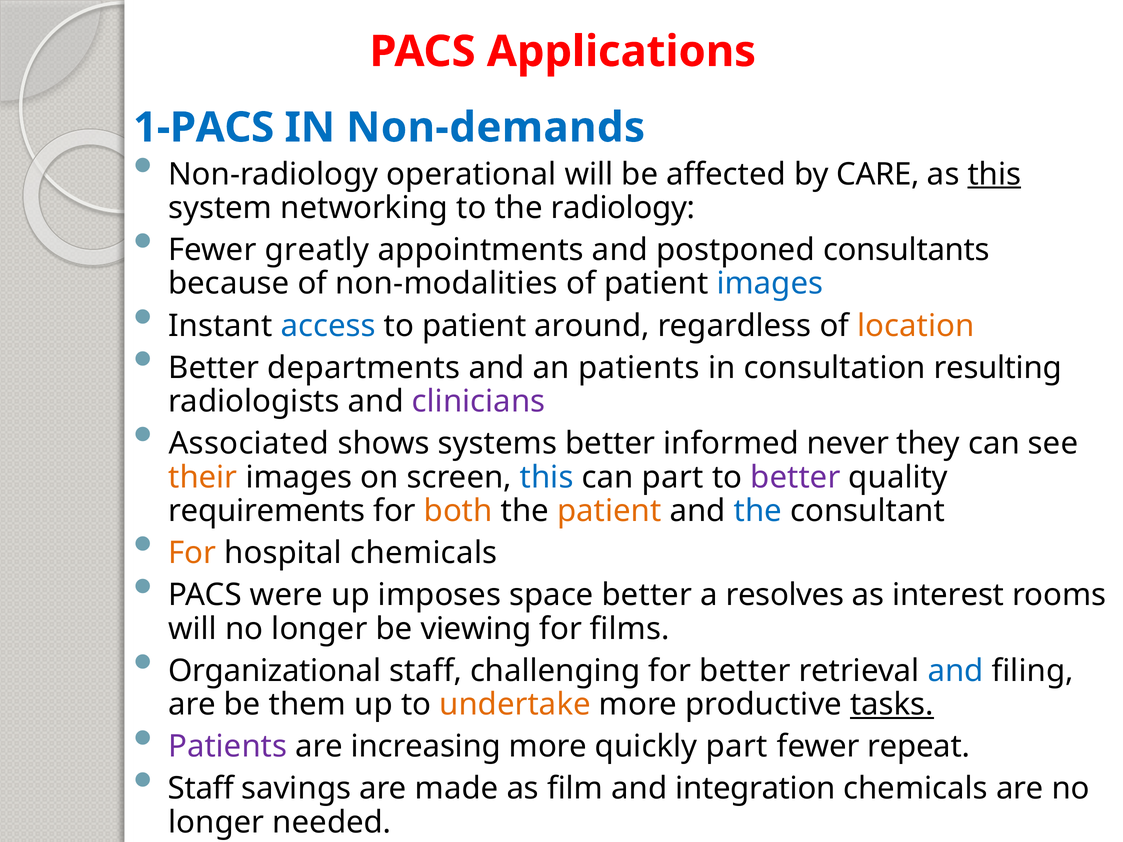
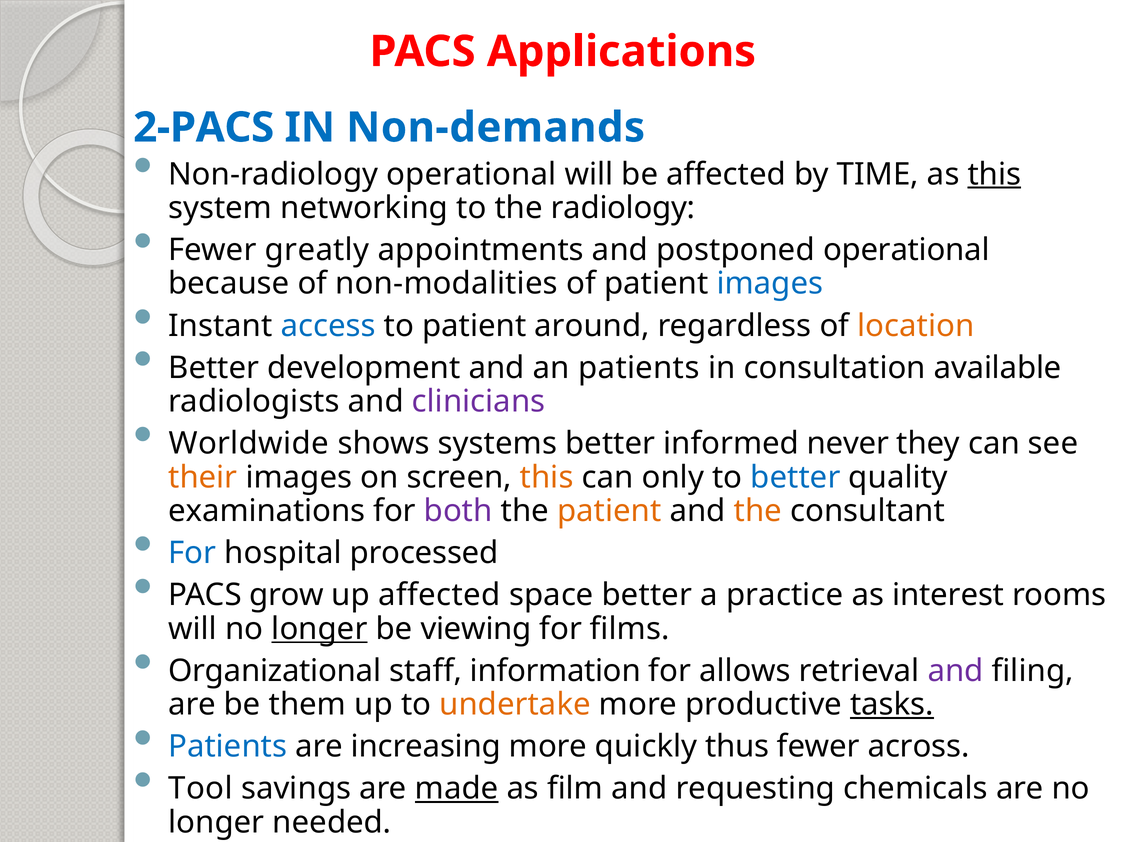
1-PACS: 1-PACS -> 2-PACS (204, 128)
CARE: CARE -> TIME (878, 174)
postponed consultants: consultants -> operational (906, 250)
departments: departments -> development (364, 368)
resulting: resulting -> available (998, 368)
Associated: Associated -> Worldwide (249, 444)
this colour: blue -> orange (547, 477)
can part: part -> only (673, 477)
better colour: purple -> blue (795, 477)
requirements: requirements -> examinations (267, 511)
both colour: orange -> purple (458, 511)
the colour: blue -> orange (758, 511)
For colour: orange -> blue (192, 553)
hospital chemicals: chemicals -> processed (424, 553)
were: were -> grow (287, 595)
up imposes: imposes -> affected (439, 595)
resolves: resolves -> practice (785, 595)
longer underline: none -> present (319, 629)
challenging: challenging -> information (555, 671)
for better: better -> allows (745, 671)
and colour: blue -> purple (956, 671)
Patients colour: purple -> blue (228, 747)
quickly part: part -> thus (737, 747)
repeat: repeat -> across (919, 747)
Staff: Staff -> Tool (201, 789)
made underline: none -> present (457, 789)
integration: integration -> requesting (755, 789)
